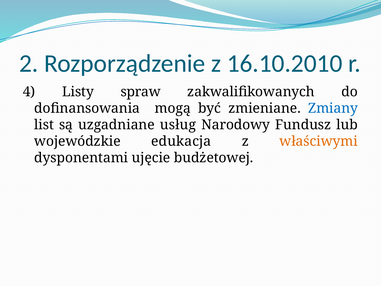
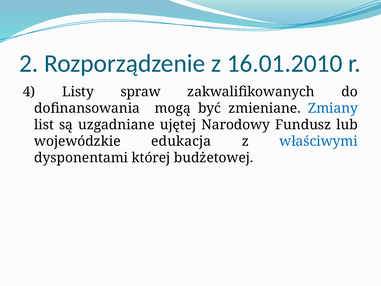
16.10.2010: 16.10.2010 -> 16.01.2010 (285, 63)
usług: usług -> ujętej (178, 125)
właściwymi colour: orange -> blue (319, 141)
ujęcie: ujęcie -> której (151, 158)
